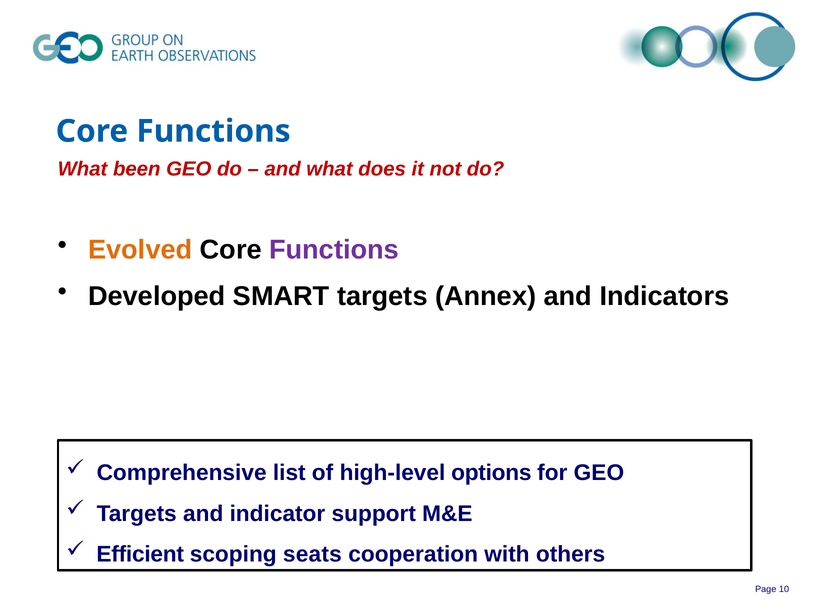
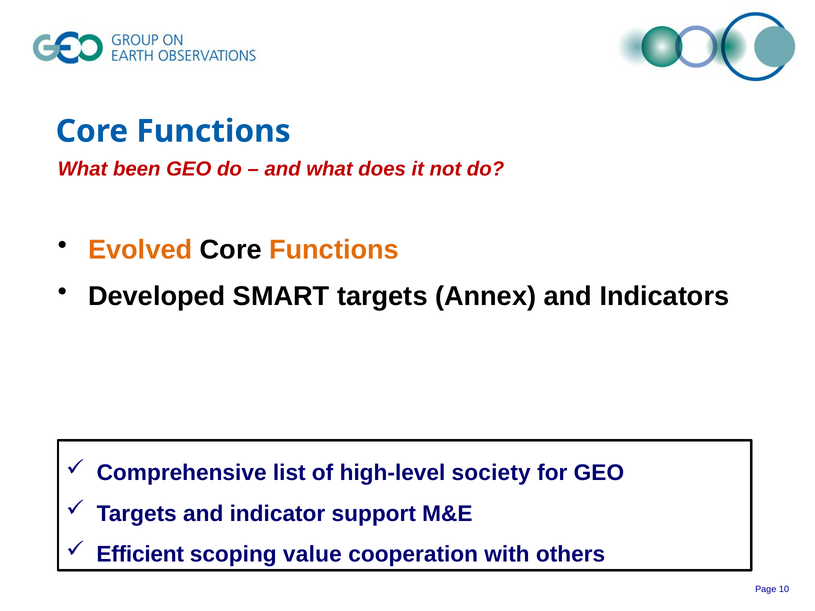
Functions colour: purple -> orange (334, 250)
options: options -> society (491, 473)
seats: seats -> value (312, 555)
